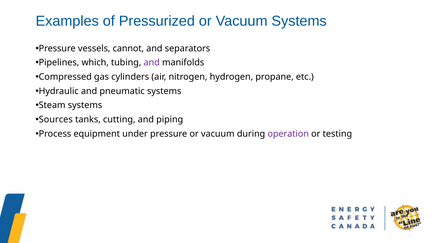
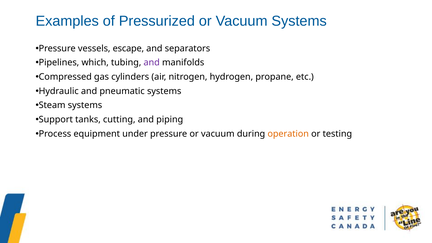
cannot: cannot -> escape (128, 48)
Sources: Sources -> Support (56, 120)
operation colour: purple -> orange (288, 134)
